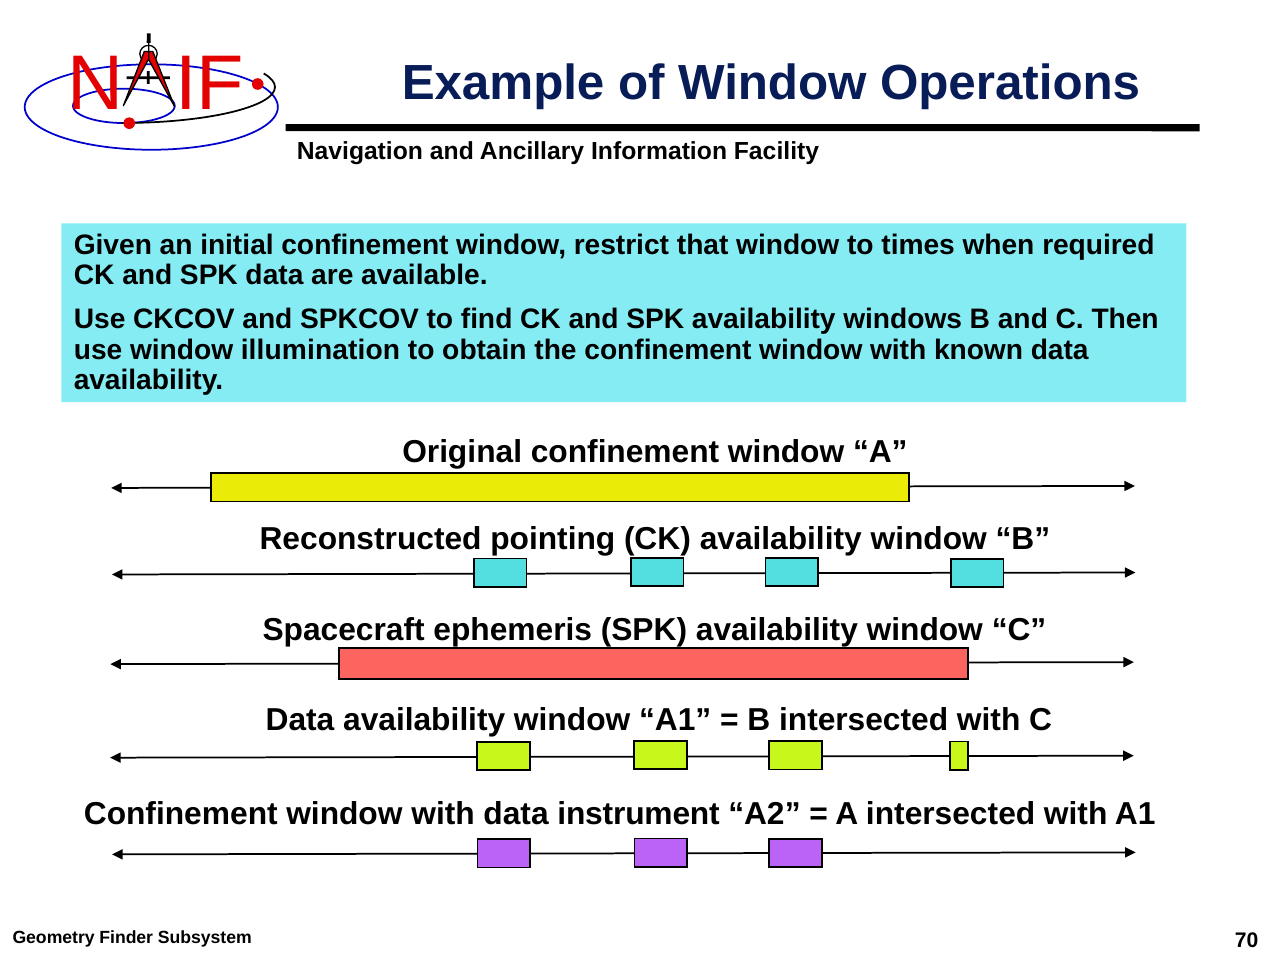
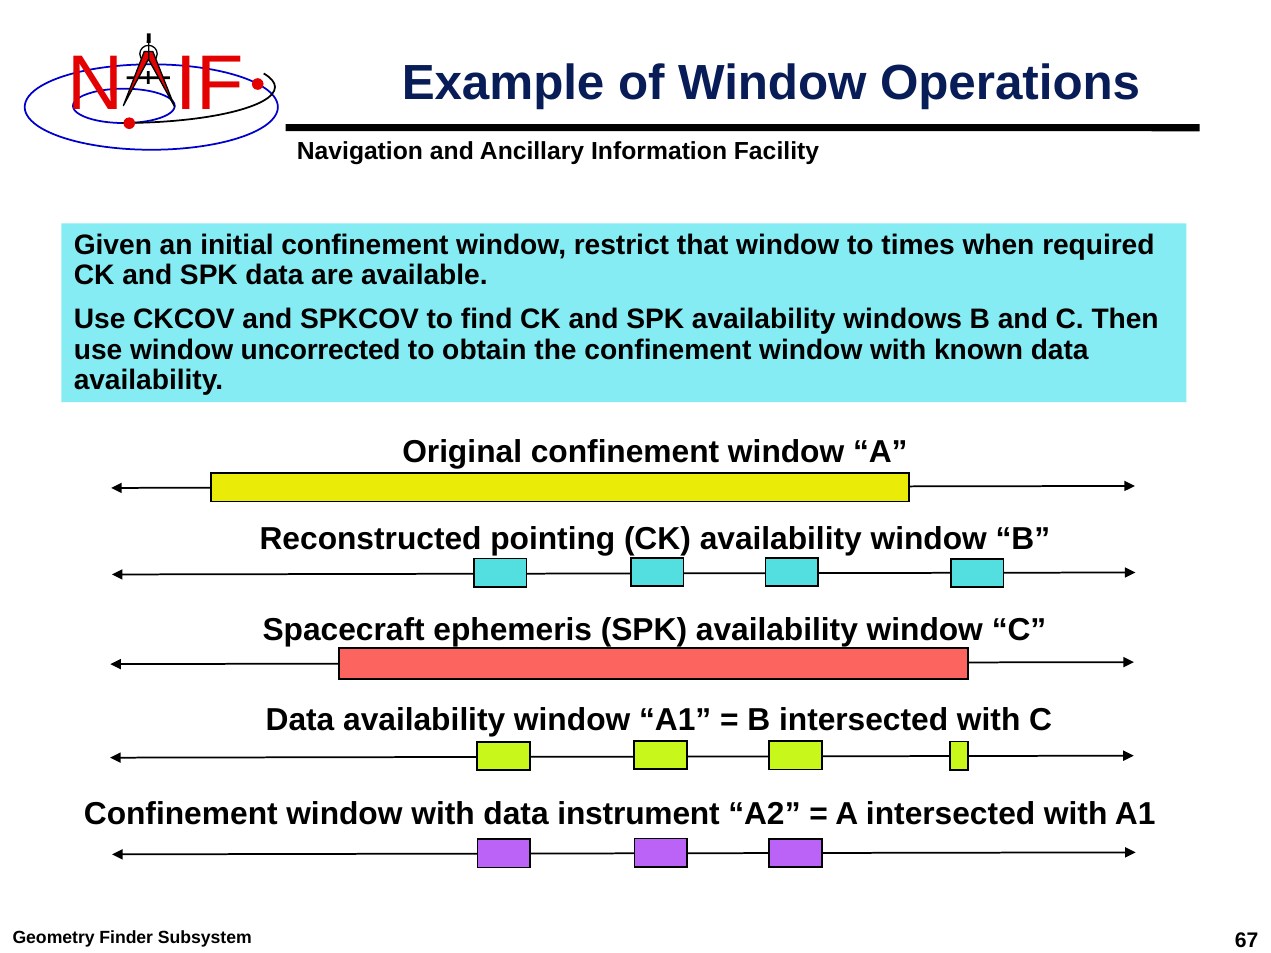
illumination: illumination -> uncorrected (321, 350)
70: 70 -> 67 (1247, 941)
